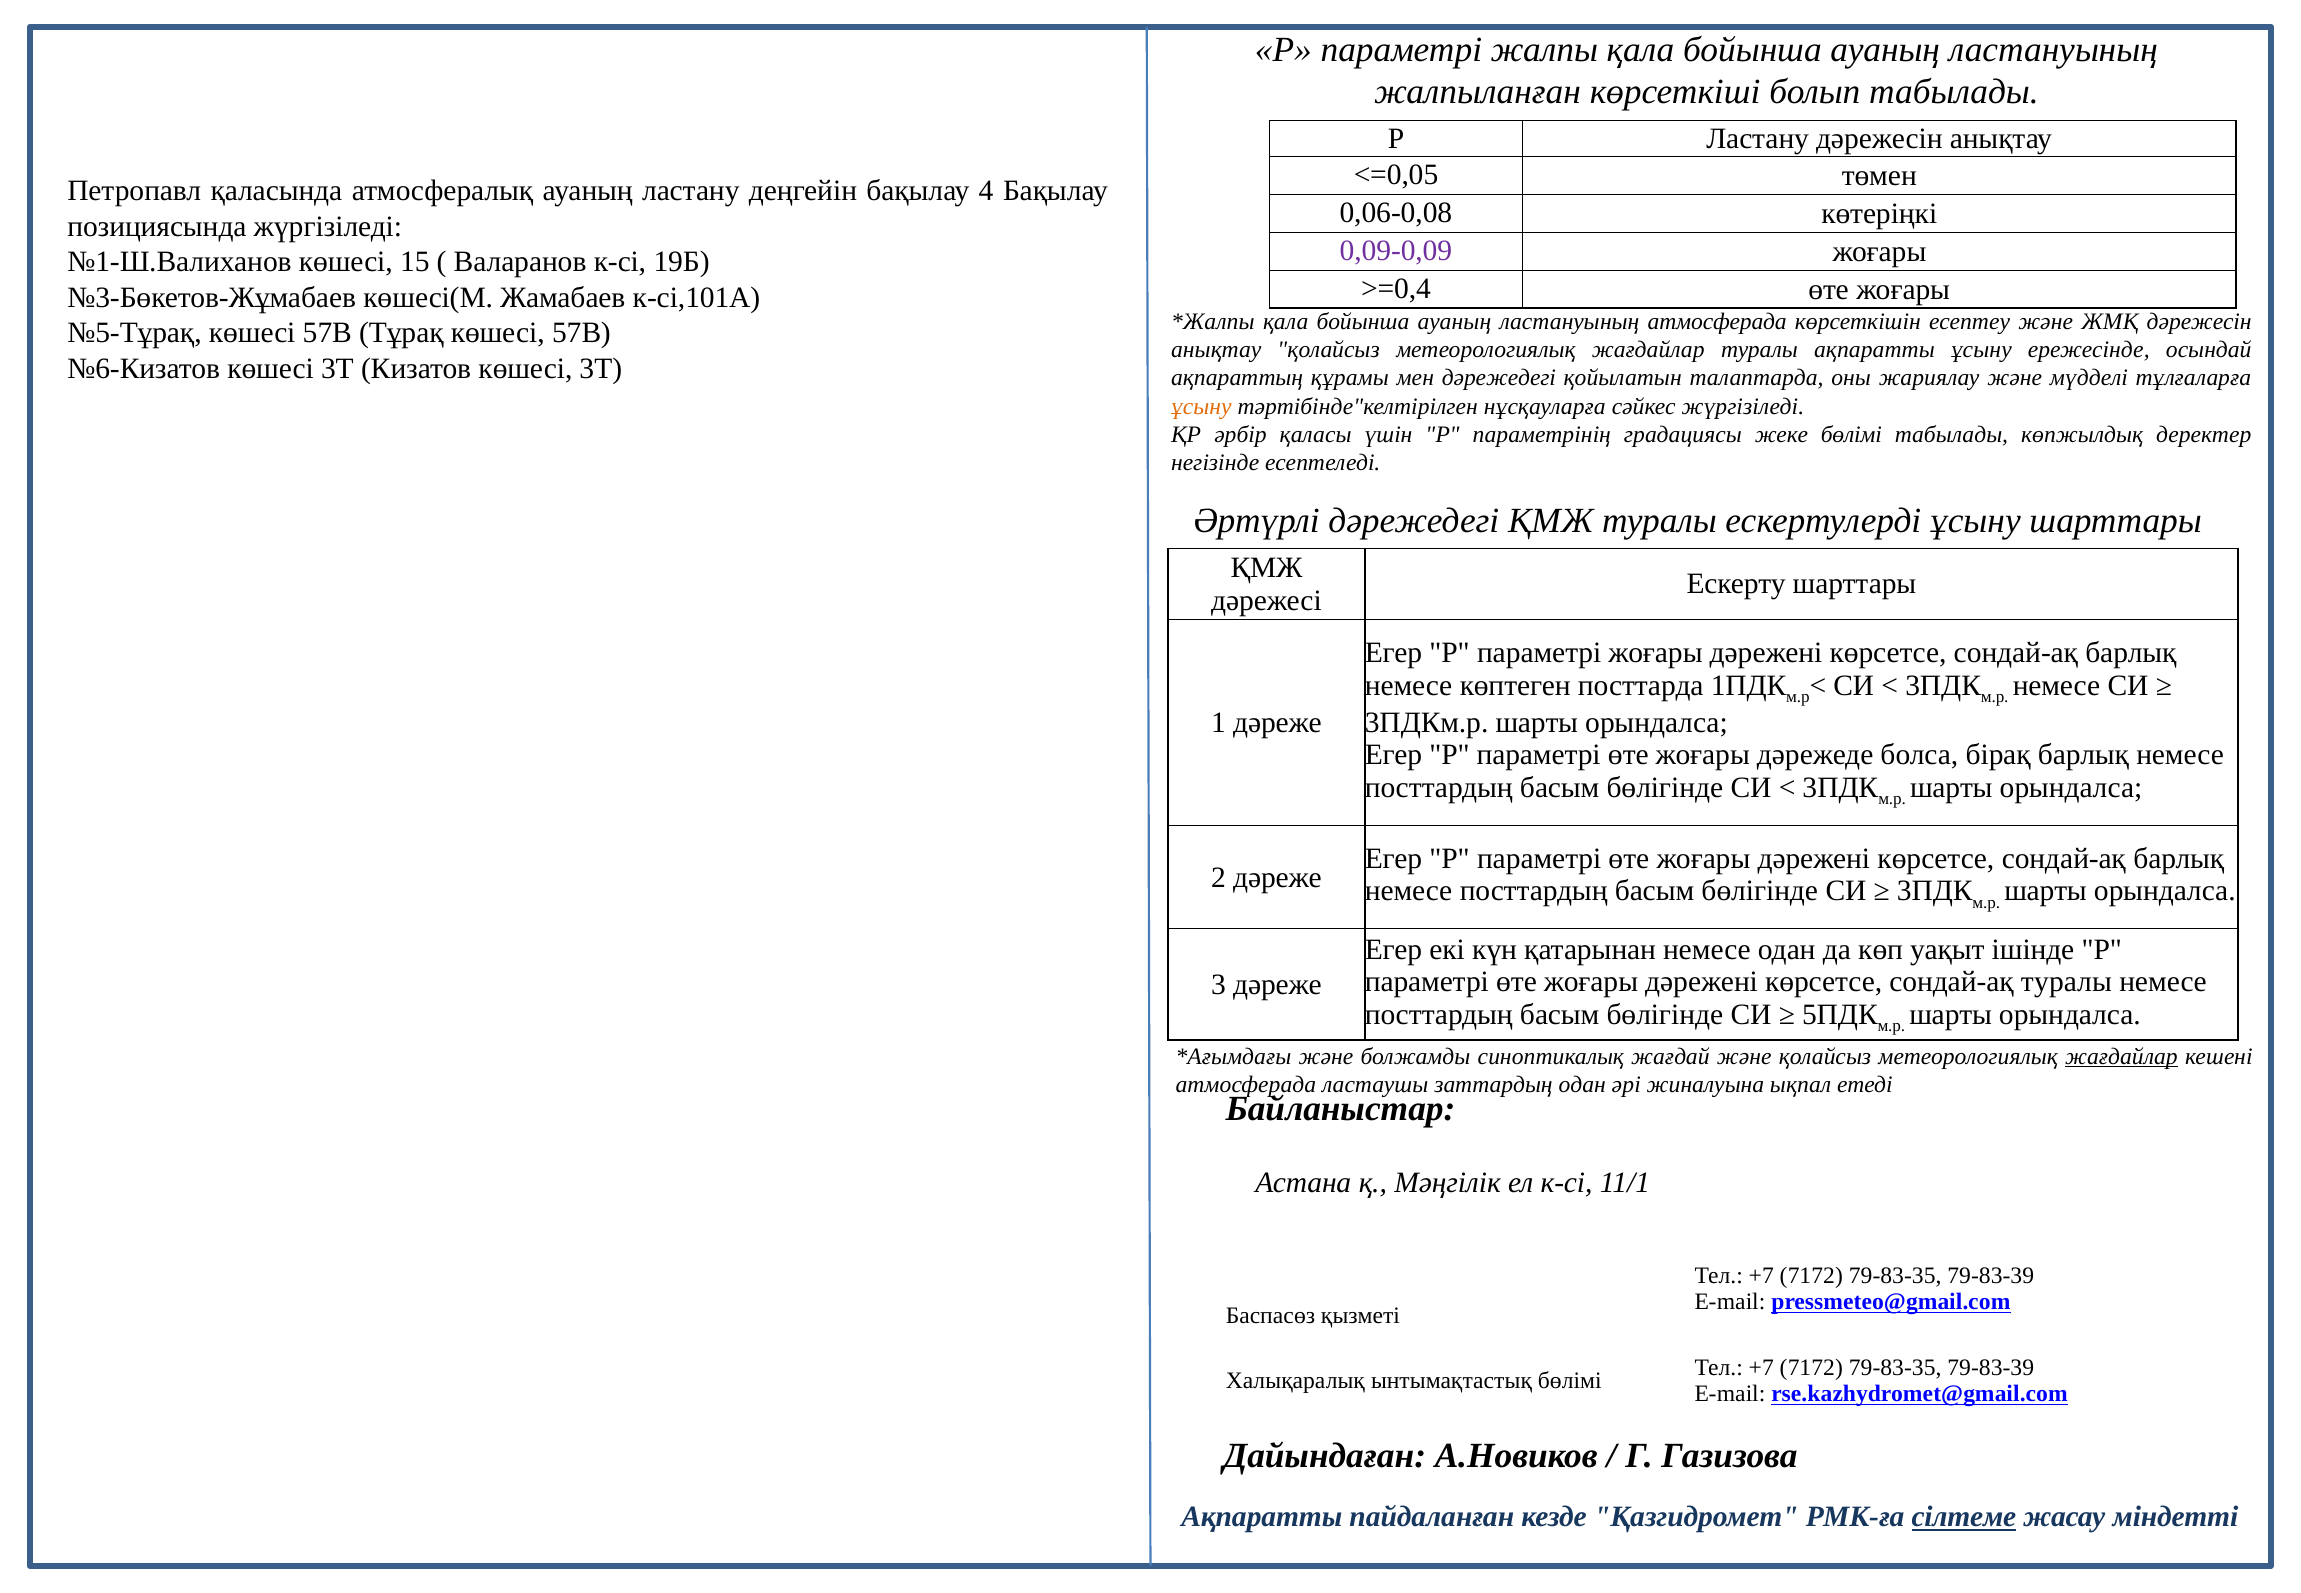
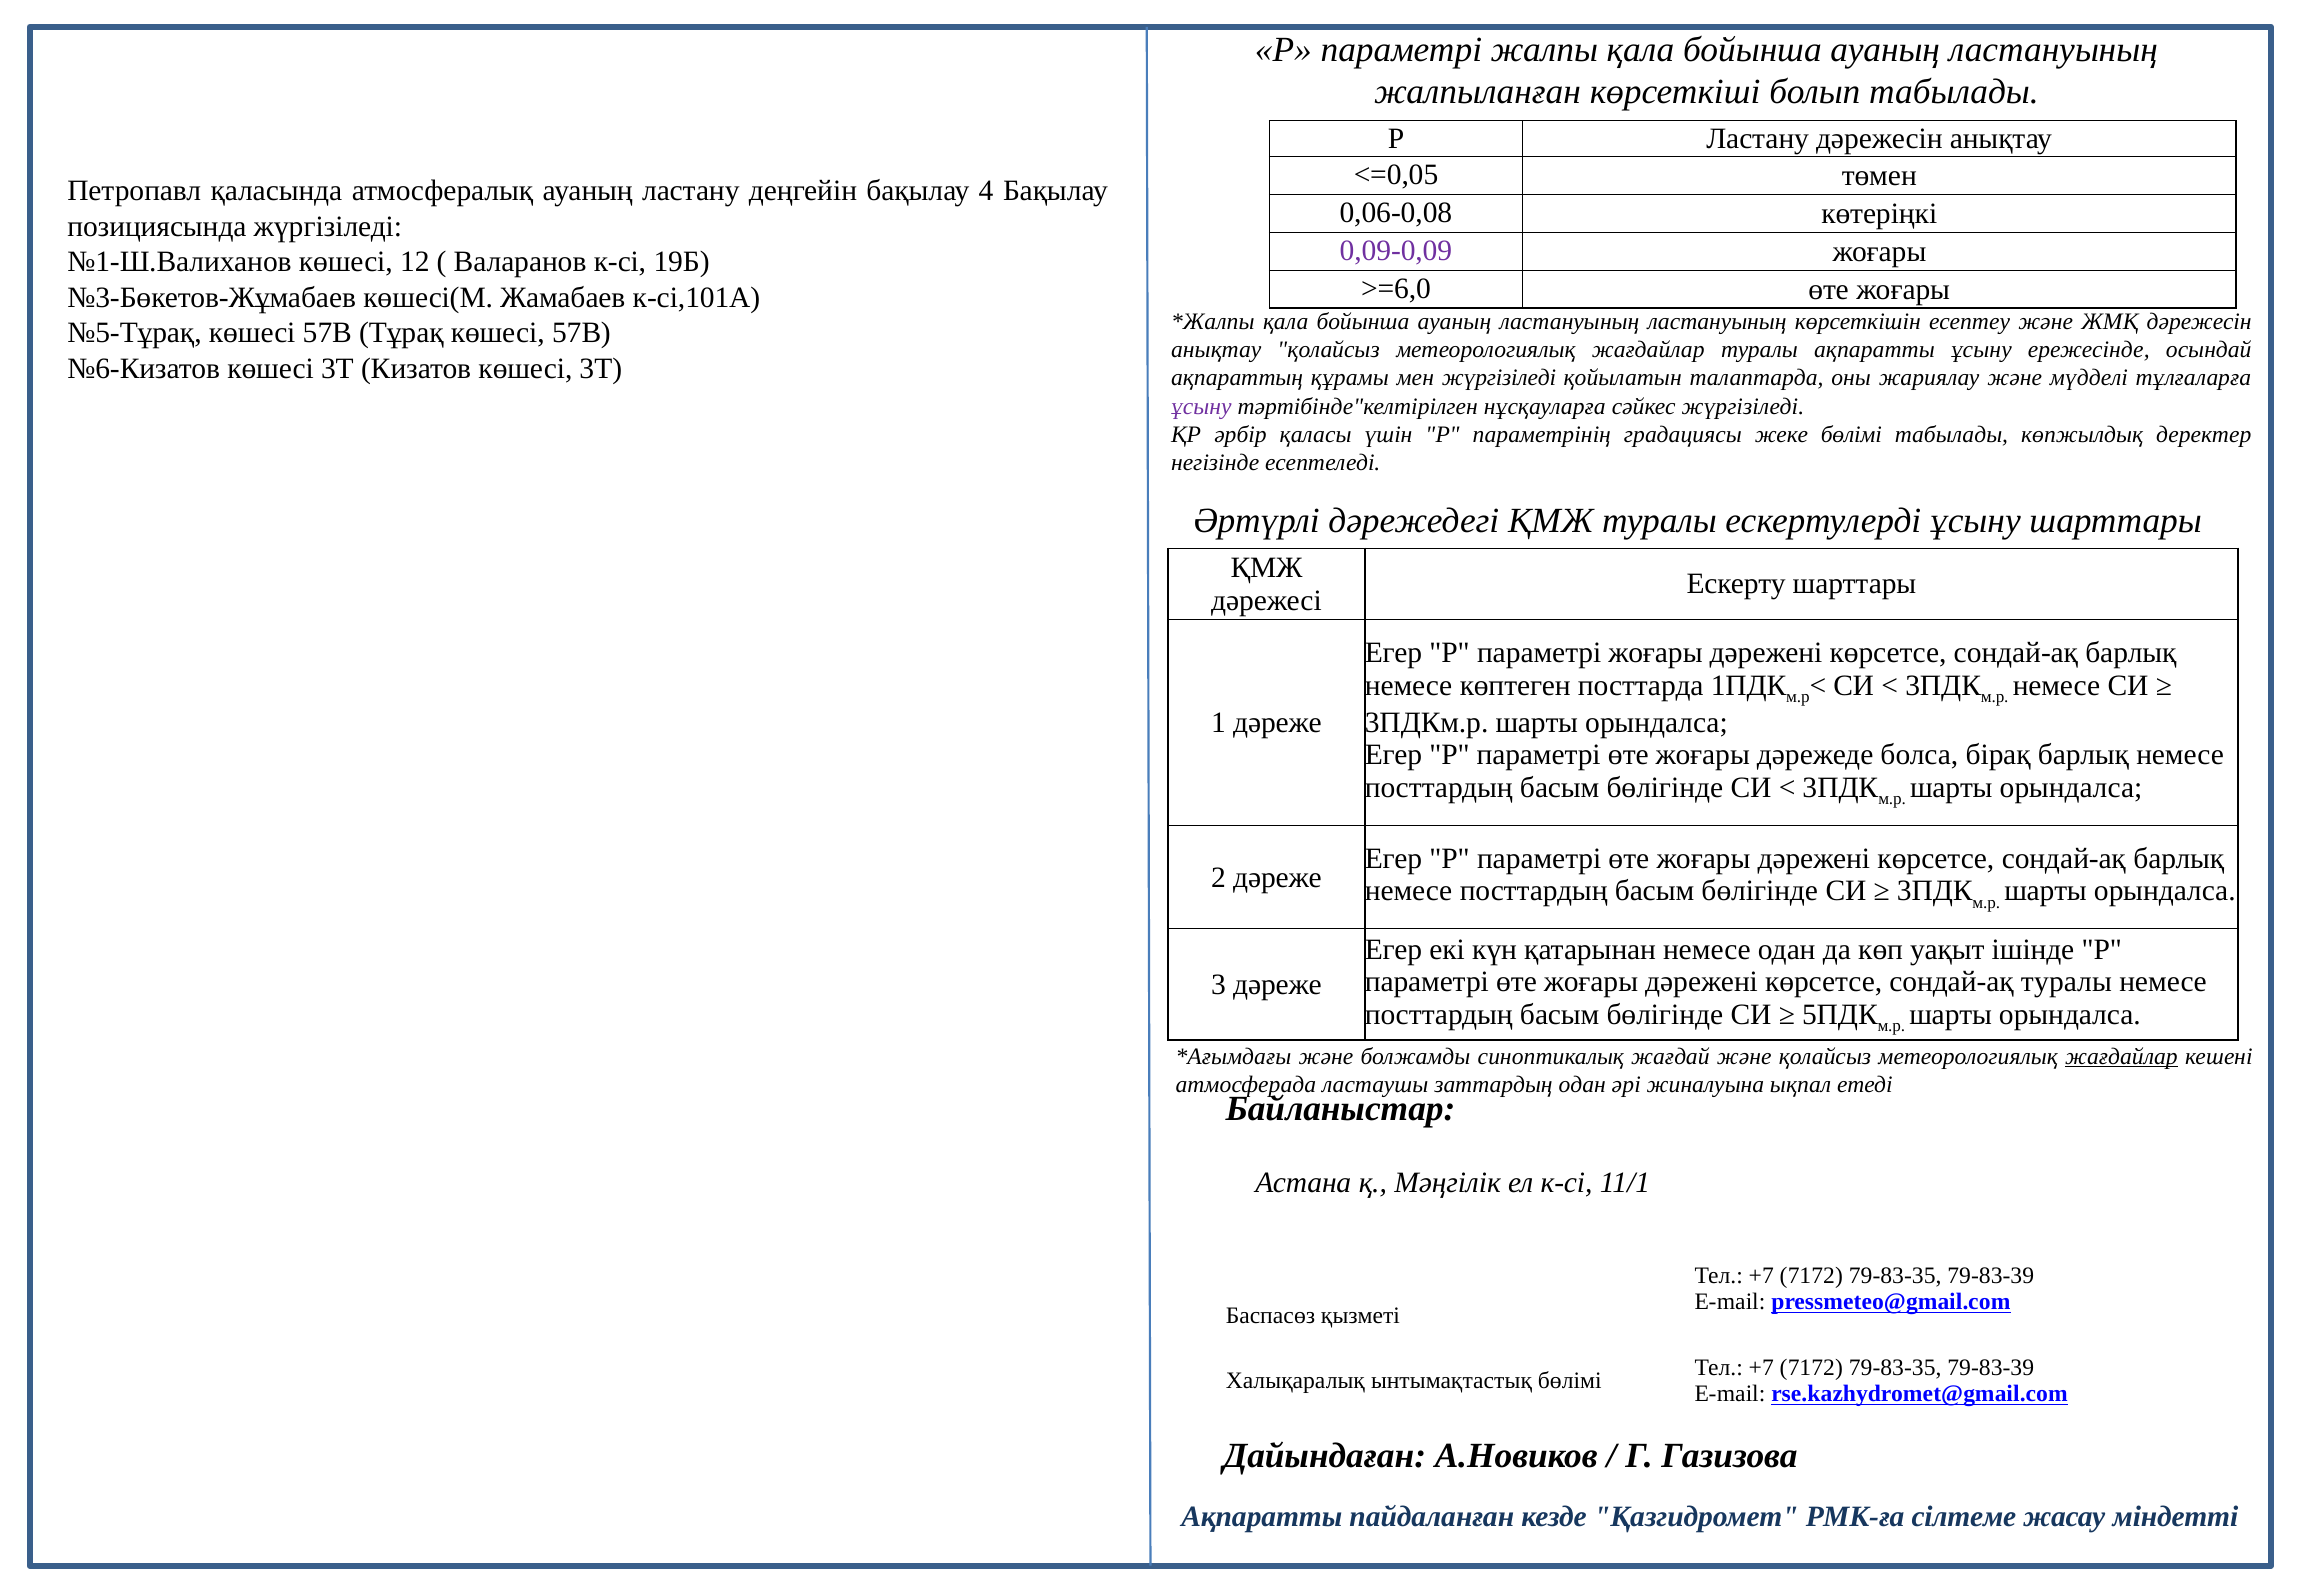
15: 15 -> 12 (415, 262)
>=0,4: >=0,4 -> >=6,0 (1396, 289)
ластануының атмосферада: атмосферада -> ластануының (1717, 321)
мен дәрежедегі: дәрежедегі -> жүргізіледі (1499, 378)
ұсыну colour: orange -> purple (1201, 406)
сілтеме underline: present -> none (1964, 1517)
